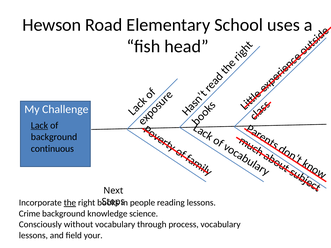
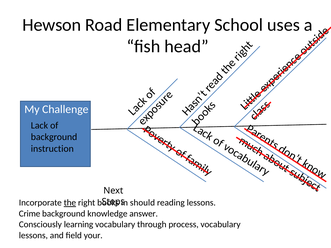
Lack underline: present -> none (39, 125)
continuous: continuous -> instruction (52, 149)
people: people -> should (142, 203)
science: science -> answer (144, 214)
without: without -> learning (79, 225)
